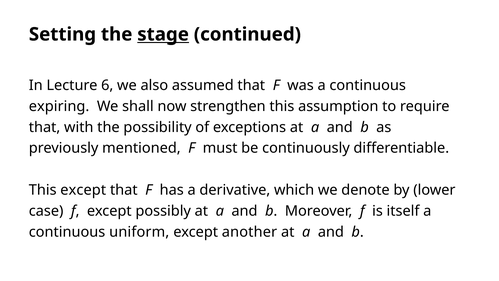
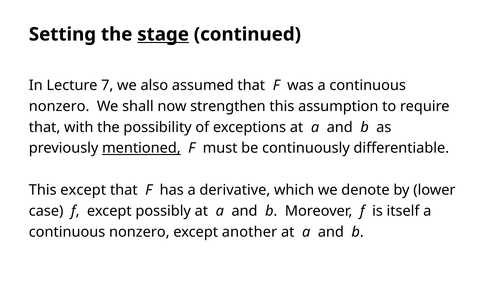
6: 6 -> 7 (107, 85)
expiring: expiring -> nonzero (59, 106)
mentioned underline: none -> present (141, 148)
uniform: uniform -> nonzero (139, 232)
